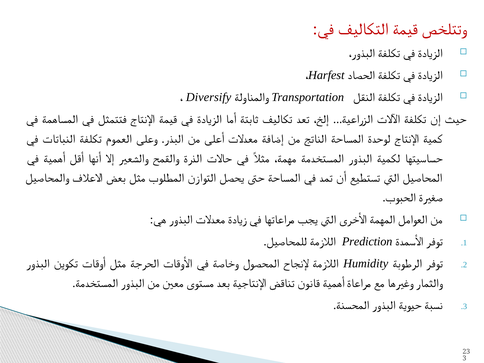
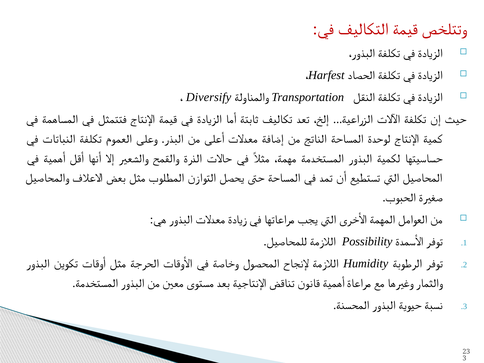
Prediction: Prediction -> Possibility (367, 242)
